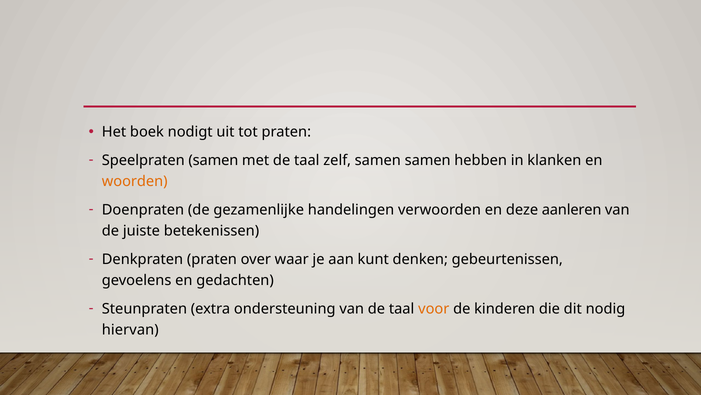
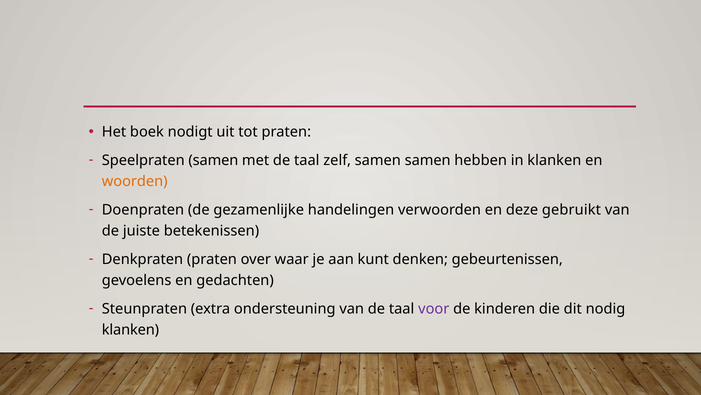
aanleren: aanleren -> gebruikt (571, 210)
voor colour: orange -> purple (434, 308)
hiervan: hiervan -> klanken (130, 329)
